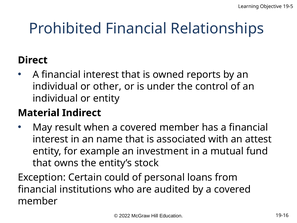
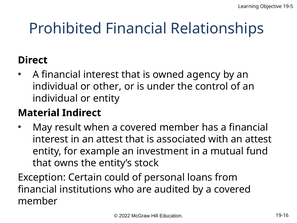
reports: reports -> agency (204, 75)
in an name: name -> attest (110, 139)
